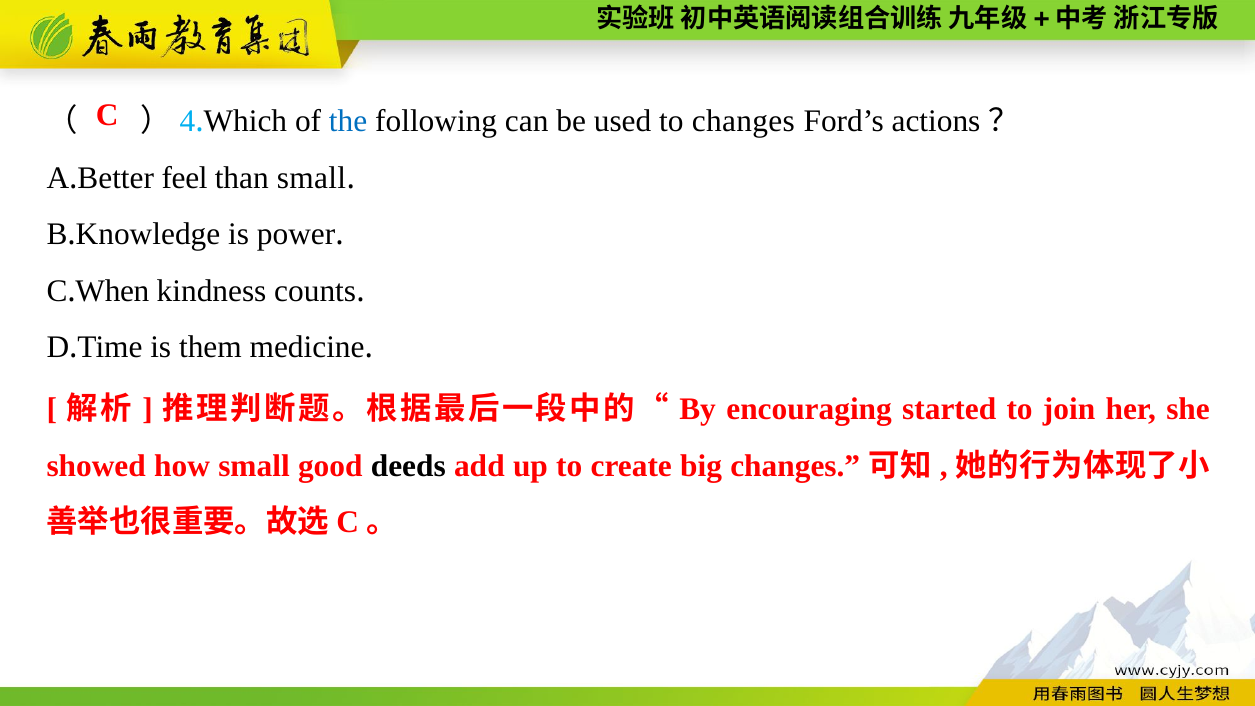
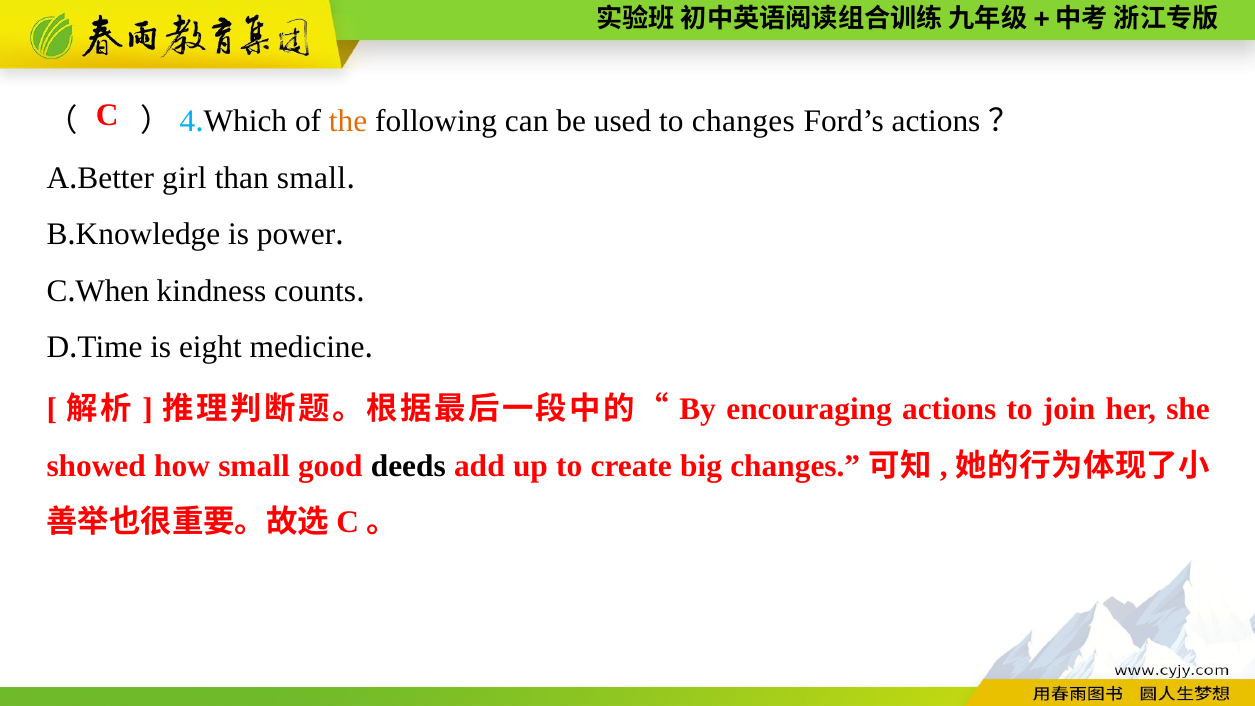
the colour: blue -> orange (348, 121)
feel: feel -> girl (184, 178)
them: them -> eight (210, 347)
encouraging started: started -> actions (949, 409)
